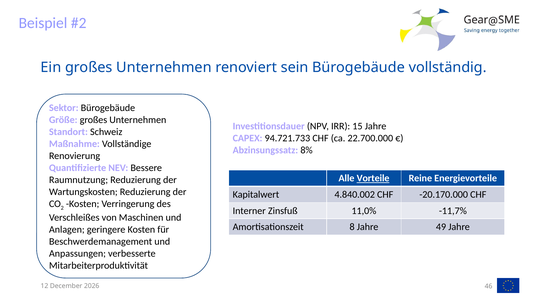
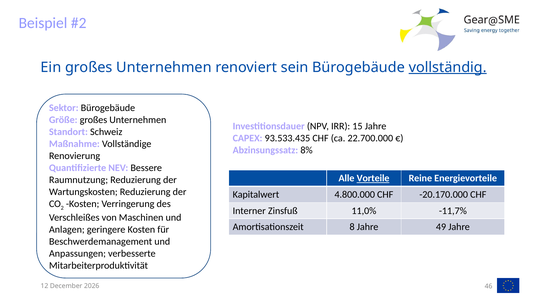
vollständig underline: none -> present (448, 67)
94.721.733: 94.721.733 -> 93.533.435 (287, 138)
4.840.002: 4.840.002 -> 4.800.000 (355, 194)
